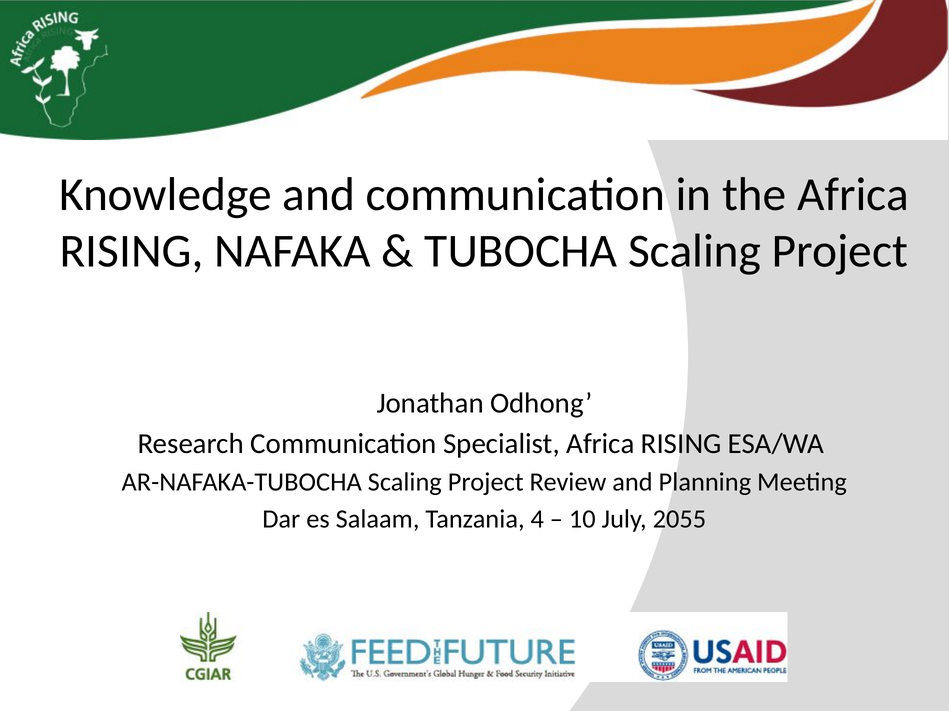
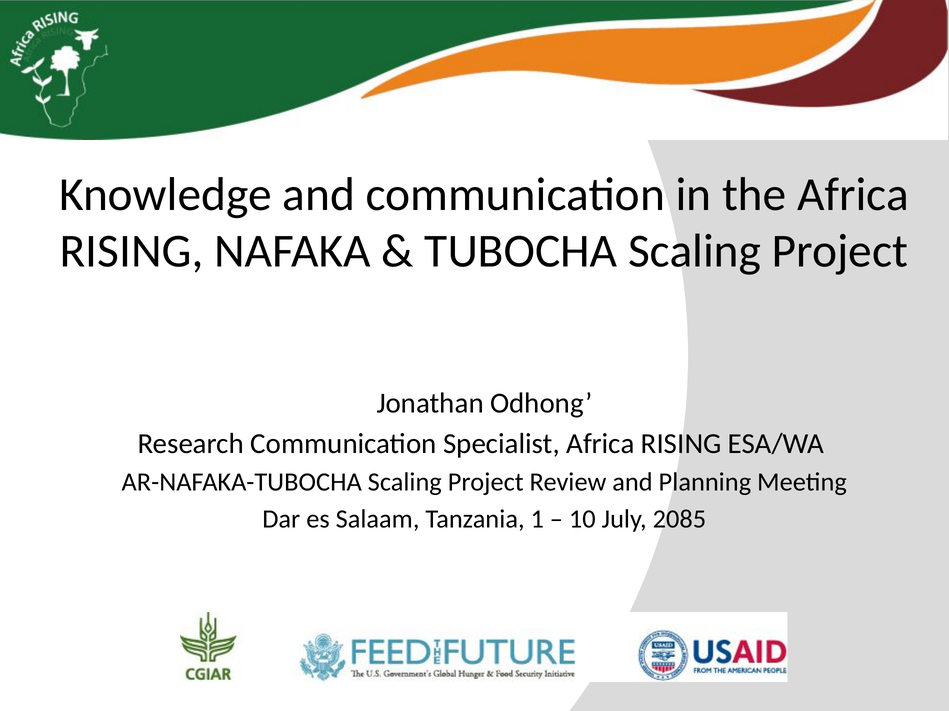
4: 4 -> 1 (537, 519)
2055: 2055 -> 2085 (679, 519)
